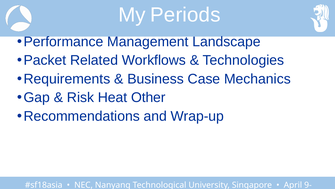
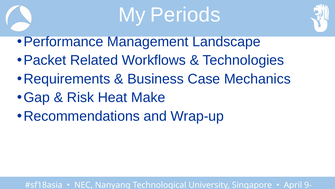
Other: Other -> Make (148, 97)
